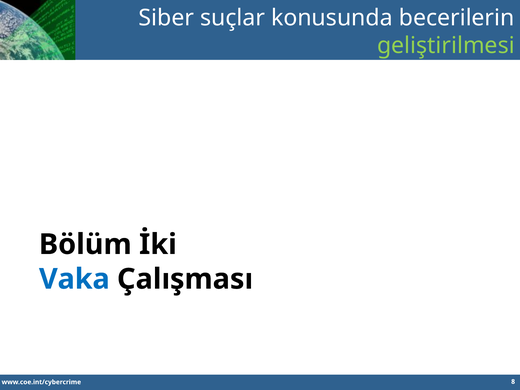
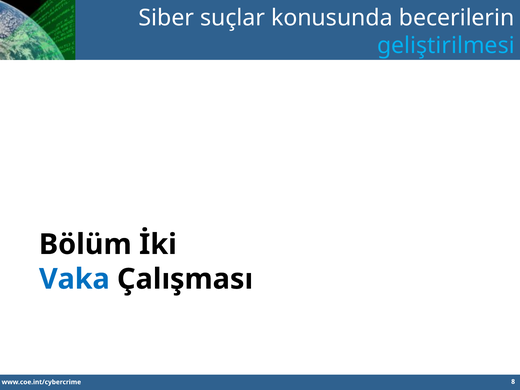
geliştirilmesi colour: light green -> light blue (446, 46)
